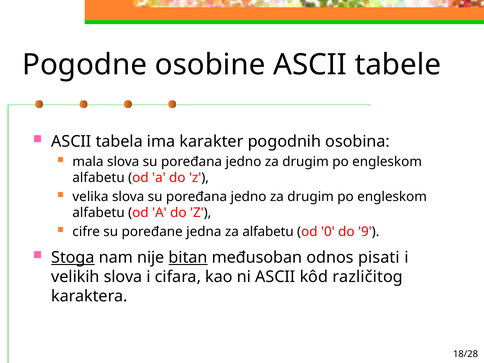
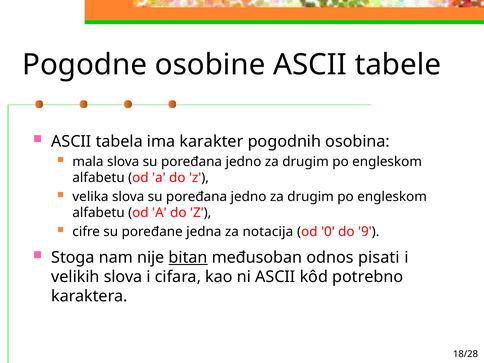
za alfabetu: alfabetu -> notacija (268, 232)
Stoga underline: present -> none (73, 258)
različitog: različitog -> potrebno (368, 277)
